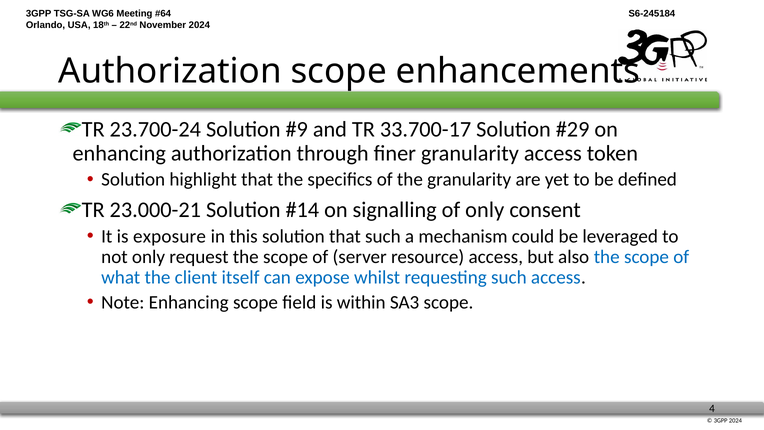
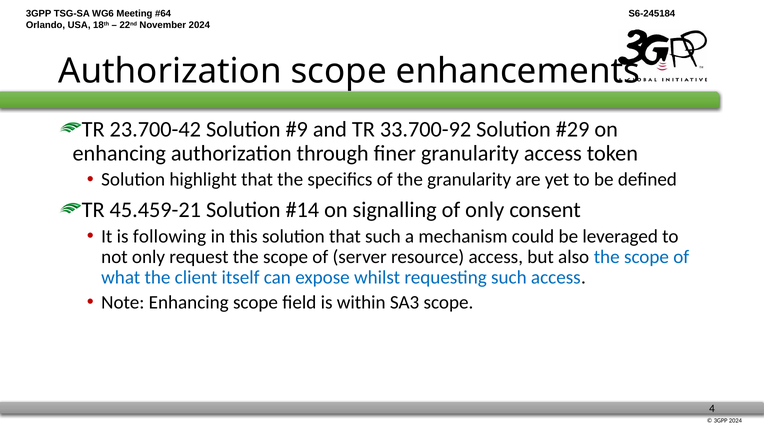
23.700-24: 23.700-24 -> 23.700-42 (155, 129)
33.700-17: 33.700-17 -> 33.700-92 (426, 129)
23.000-21: 23.000-21 -> 45.459-21 (155, 210)
exposure: exposure -> following (170, 236)
